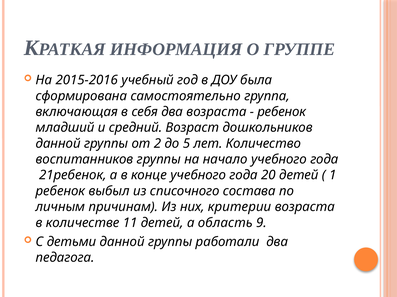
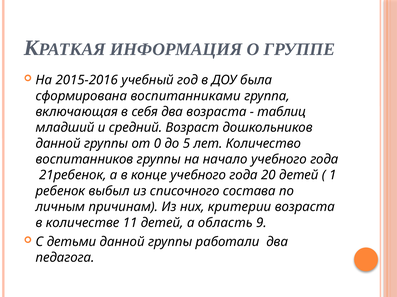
самостоятельно: самостоятельно -> воспитанниками (186, 96)
ребенок: ребенок -> таблиц (282, 112)
2: 2 -> 0 (158, 144)
